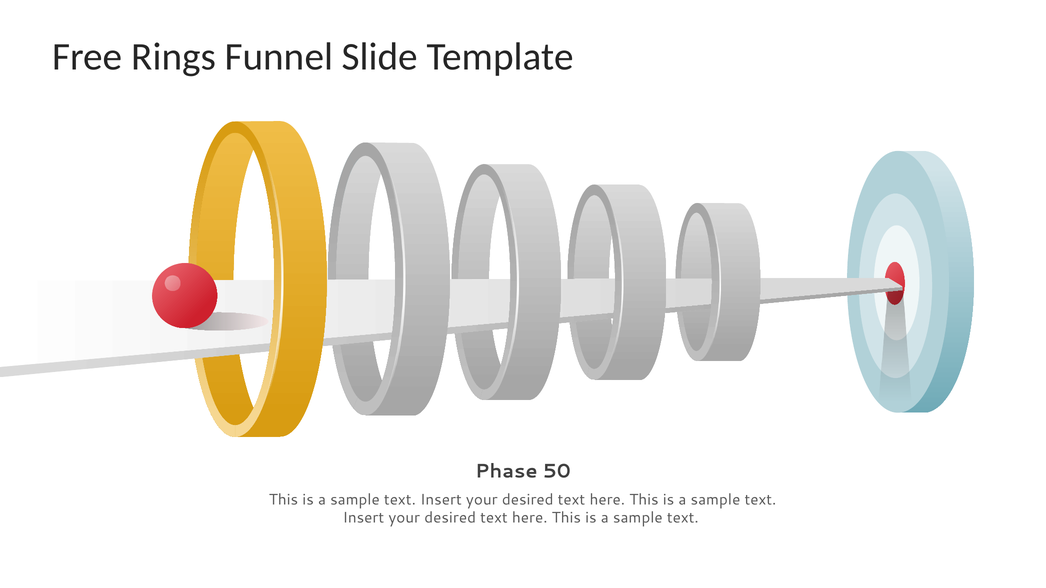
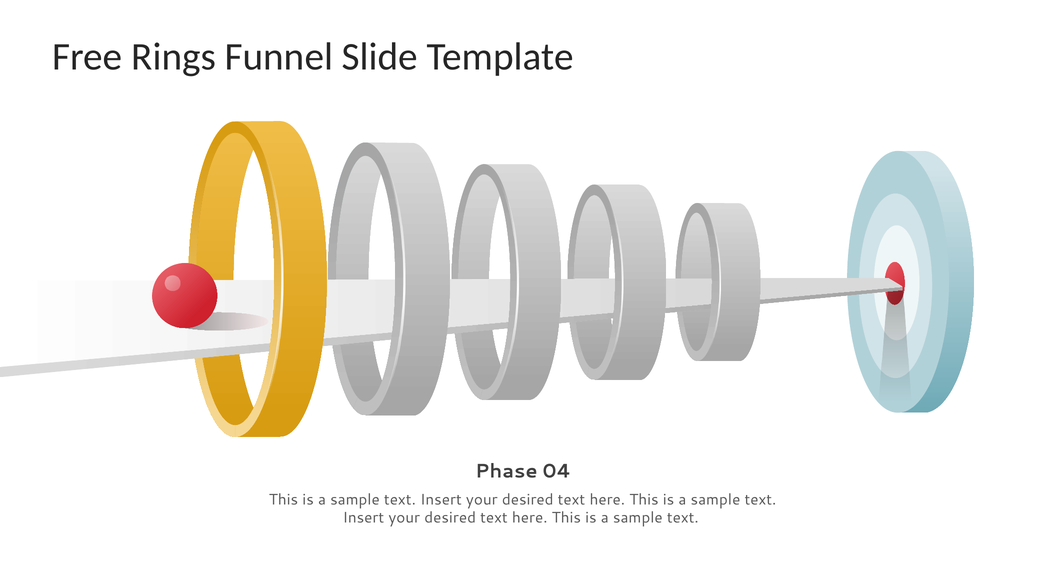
50: 50 -> 04 (557, 472)
